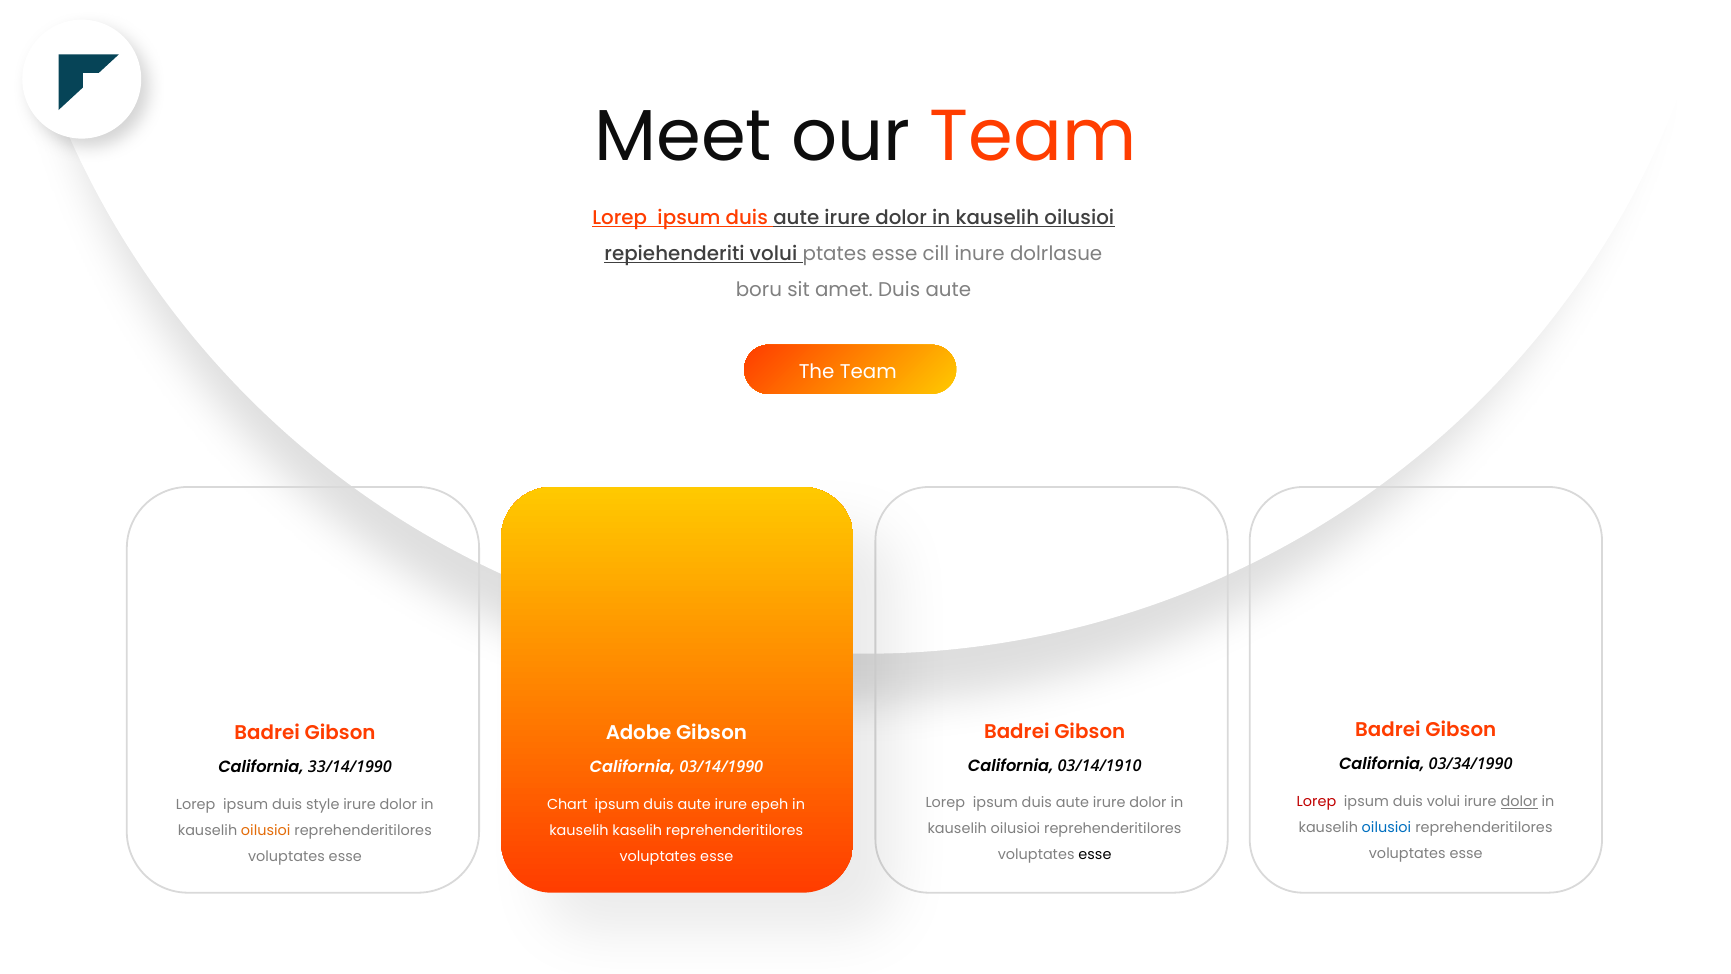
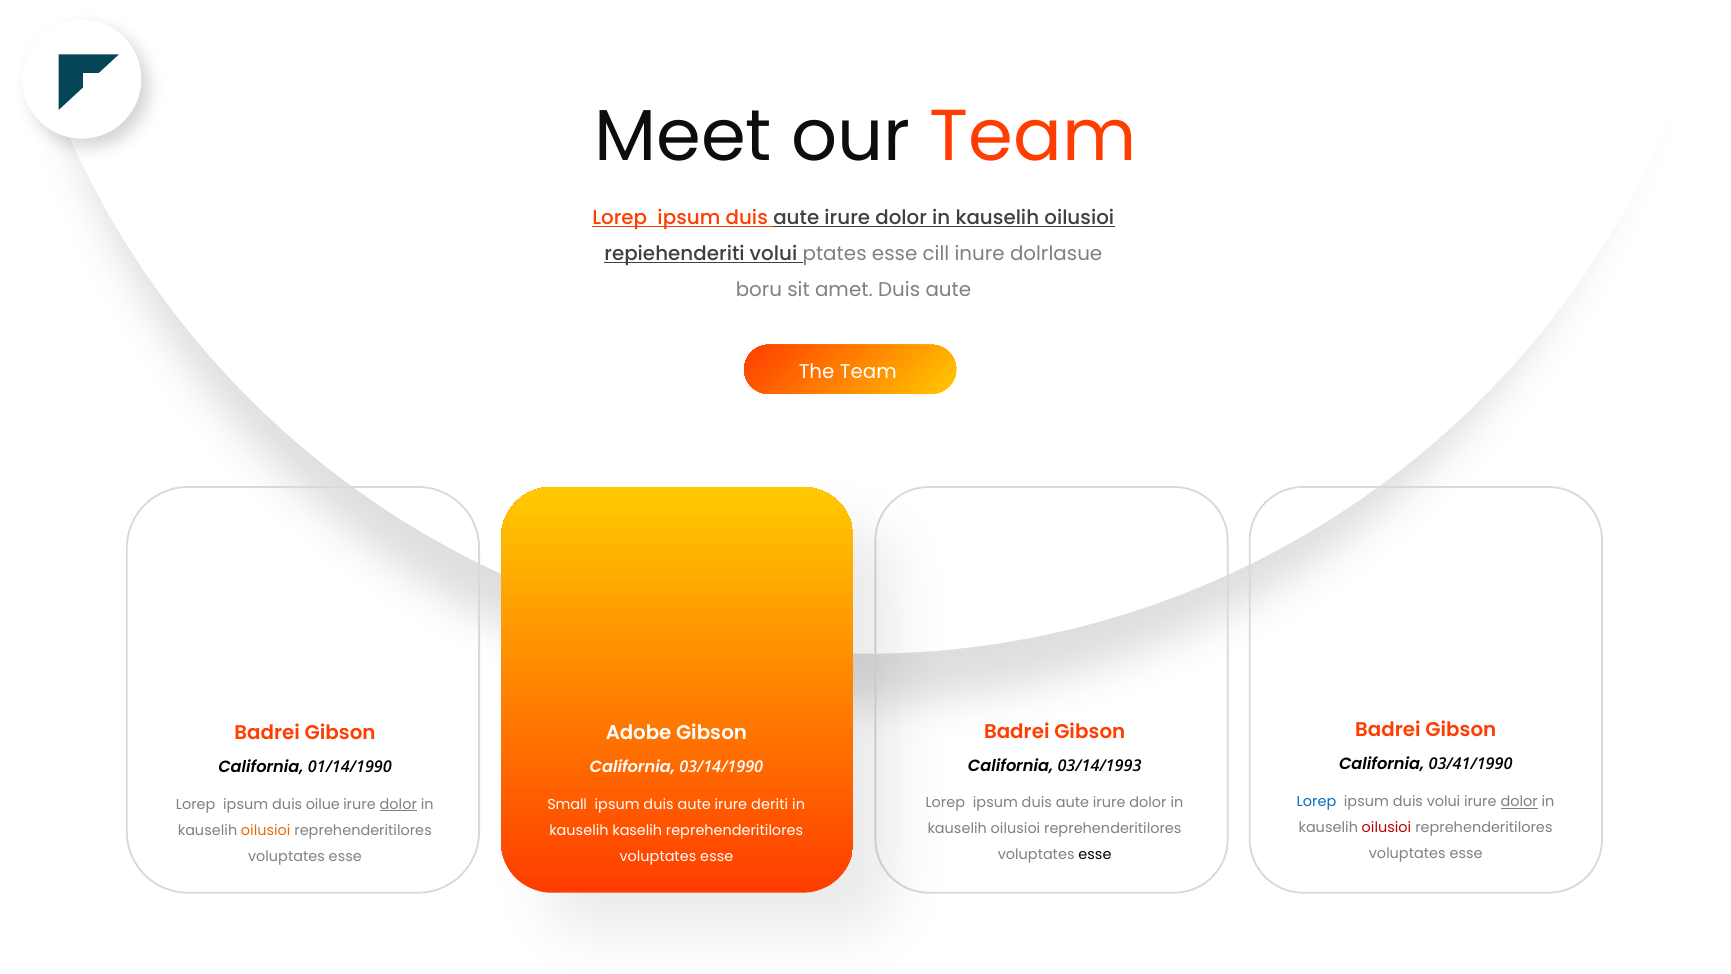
03/34/1990: 03/34/1990 -> 03/41/1990 (1471, 764)
03/14/1910: 03/14/1910 -> 03/14/1993 (1100, 766)
33/14/1990: 33/14/1990 -> 01/14/1990 (350, 767)
Lorep colour: red -> blue (1316, 802)
style: style -> oilue (323, 804)
dolor underline: none -> present (398, 804)
Chart: Chart -> Small (567, 804)
epeh: epeh -> deriti (770, 804)
oilusioi colour: blue -> red (1387, 827)
